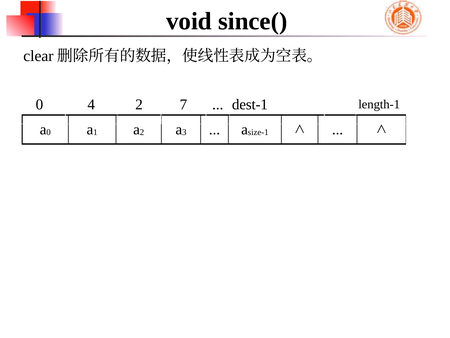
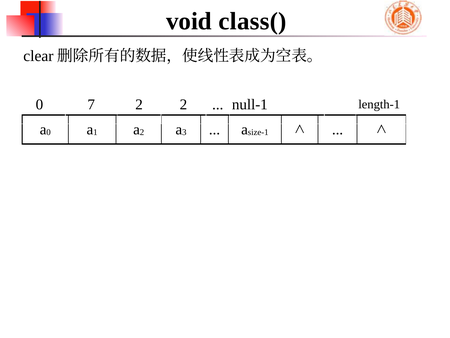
since(: since( -> class( (253, 21)
4: 4 -> 7 (91, 104)
2 7: 7 -> 2 (183, 104)
dest-1: dest-1 -> null-1 (250, 104)
